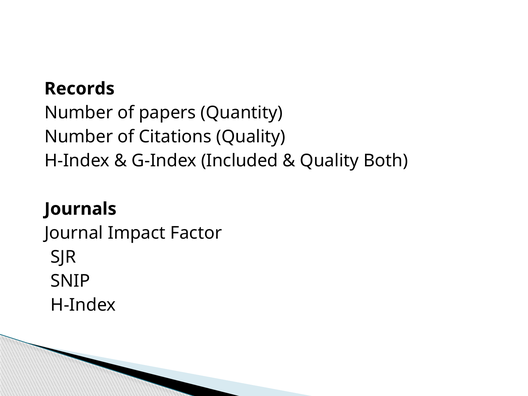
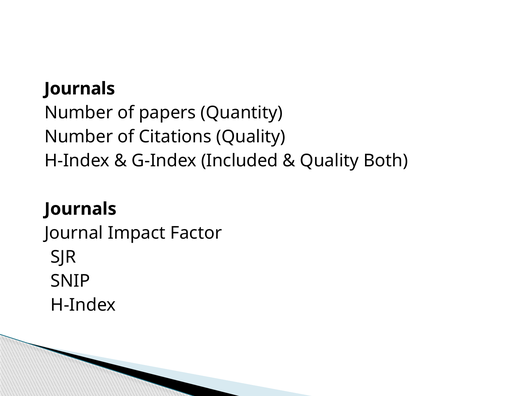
Records: Records -> Journals (80, 89)
